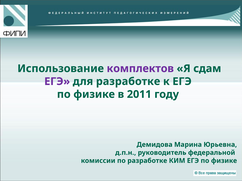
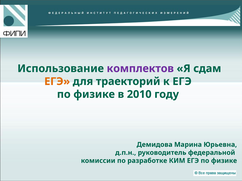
ЕГЭ colour: purple -> orange (57, 82)
для разработке: разработке -> траекторий (128, 82)
2011: 2011 -> 2010 (139, 95)
